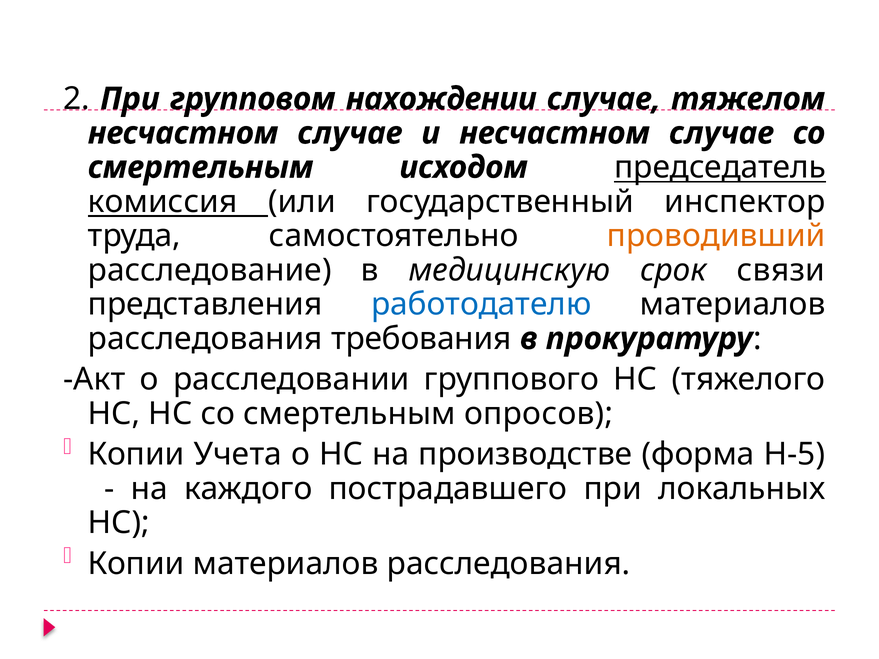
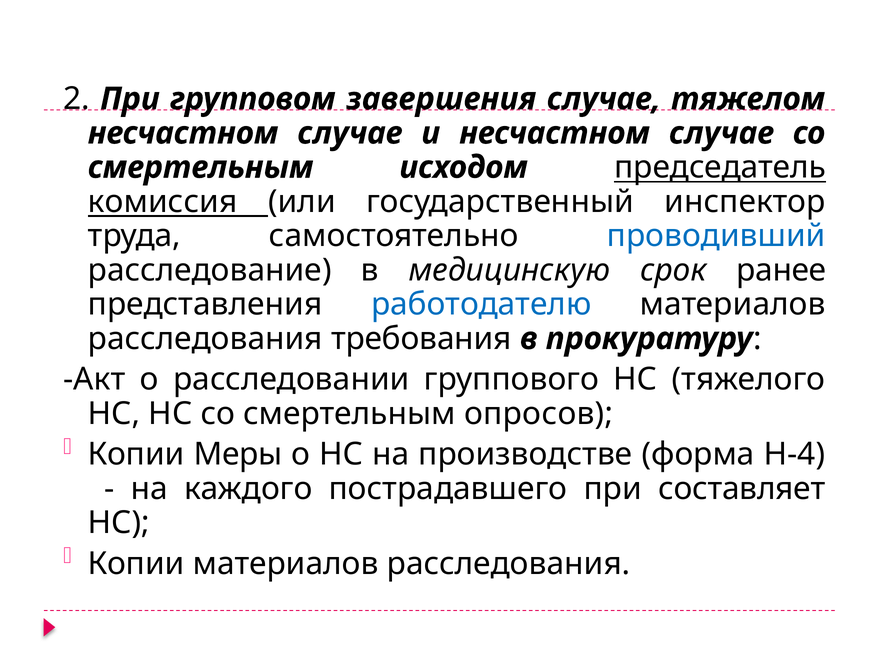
нахождении: нахождении -> завершения (441, 99)
проводивший colour: orange -> blue (716, 236)
связи: связи -> ранее (781, 270)
Учета: Учета -> Меры (238, 455)
Н-5: Н-5 -> Н-4 (794, 455)
локальных: локальных -> составляет (742, 489)
